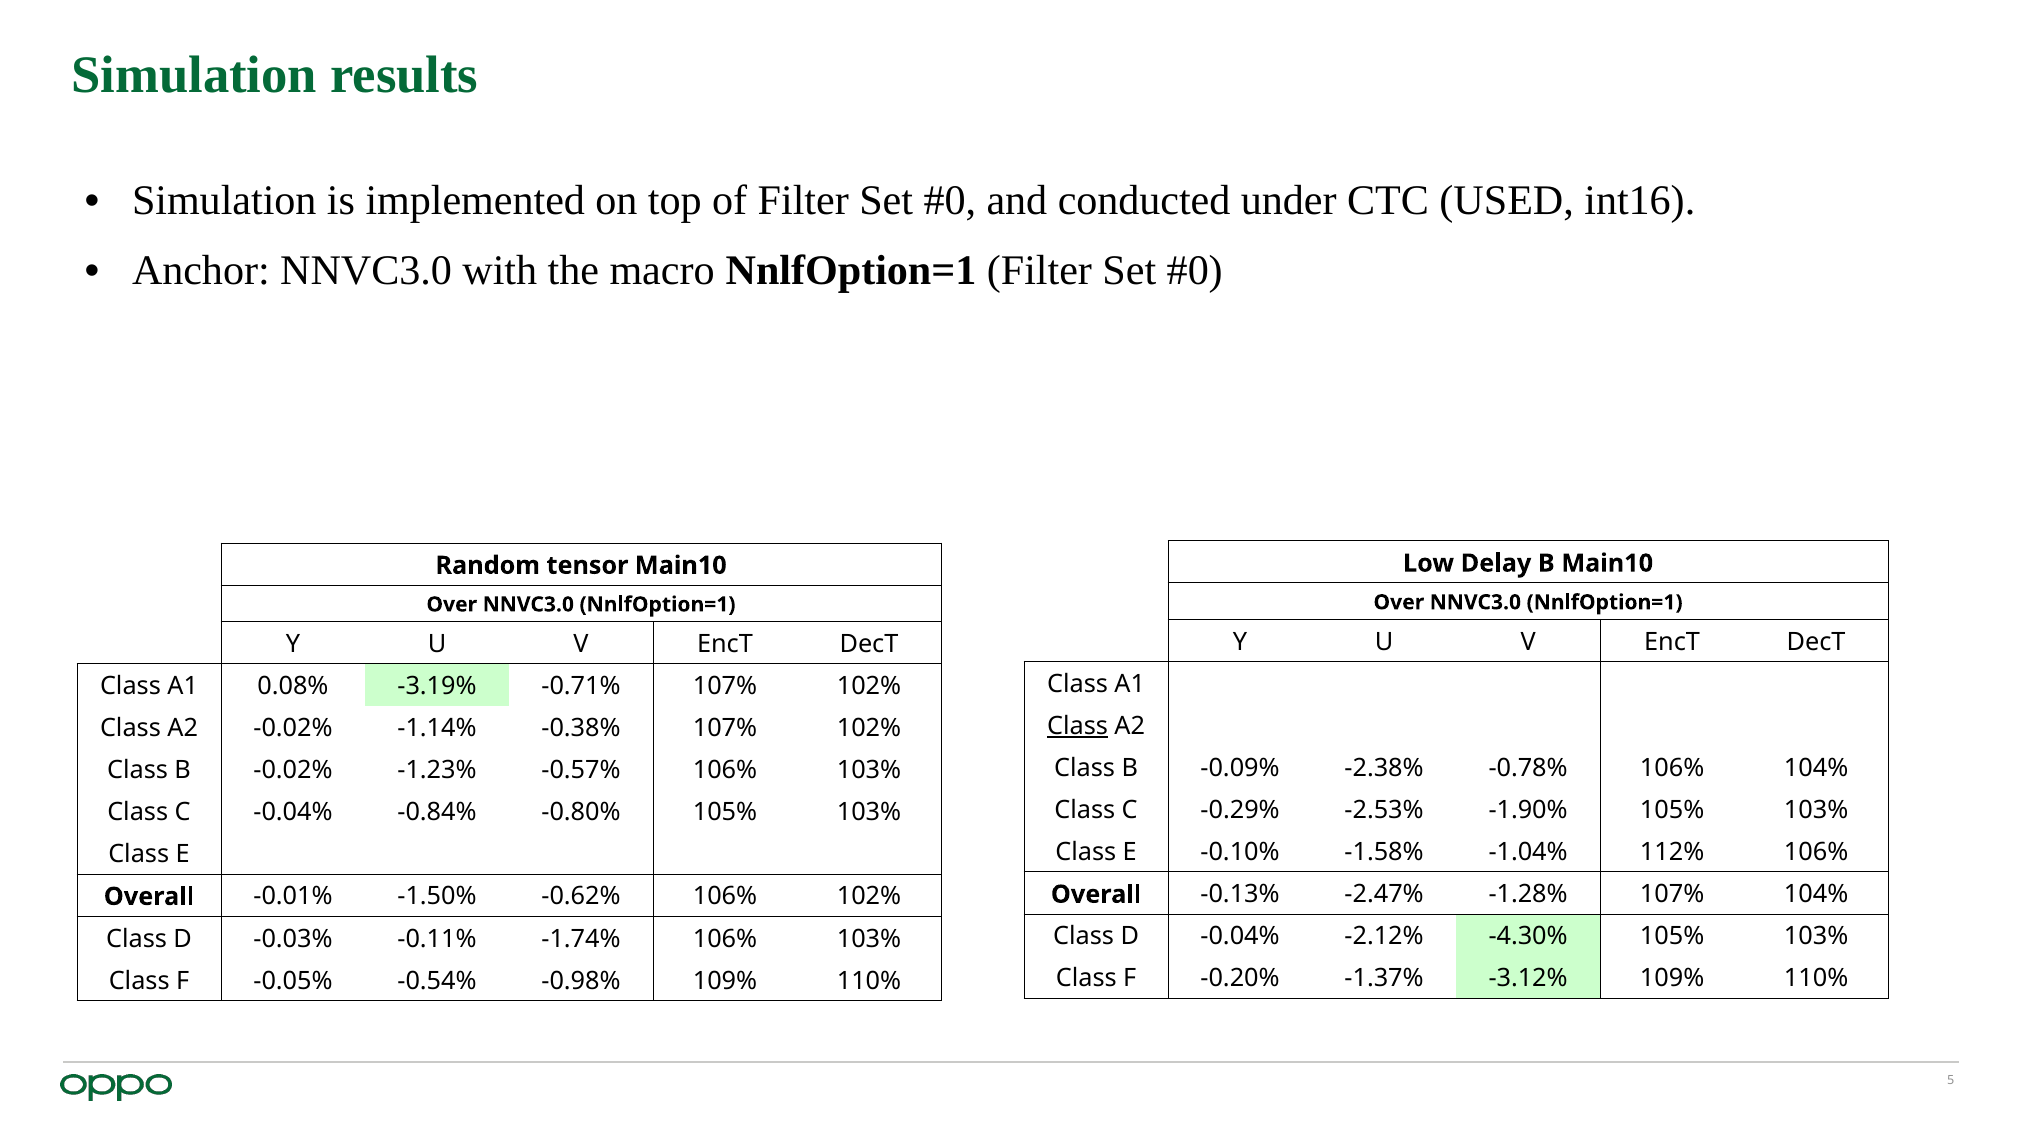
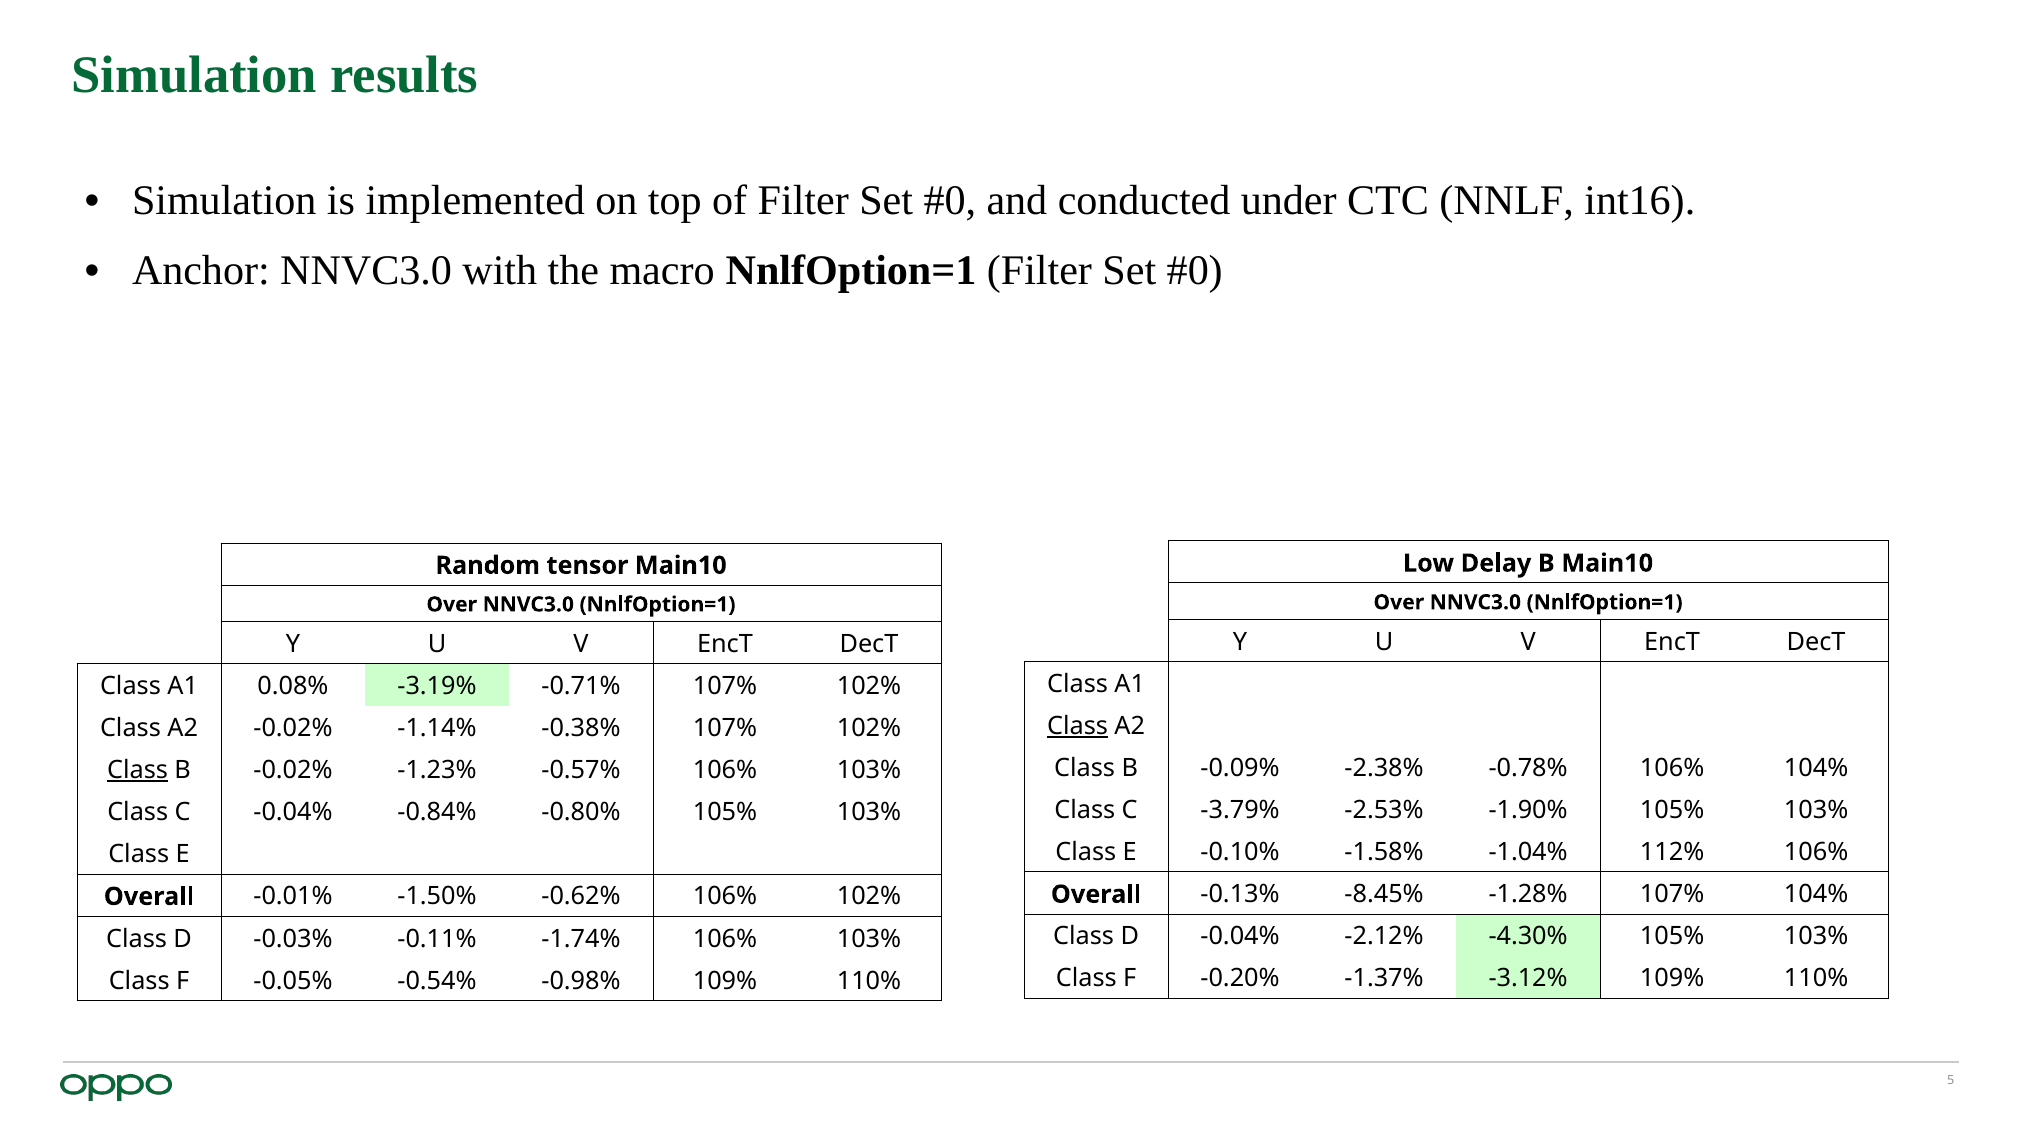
USED: USED -> NNLF (1507, 201)
Class underline: none -> present (138, 771)
-0.29%: -0.29% -> -3.79% (1240, 810)
-2.47%: -2.47% -> -8.45% (1384, 895)
